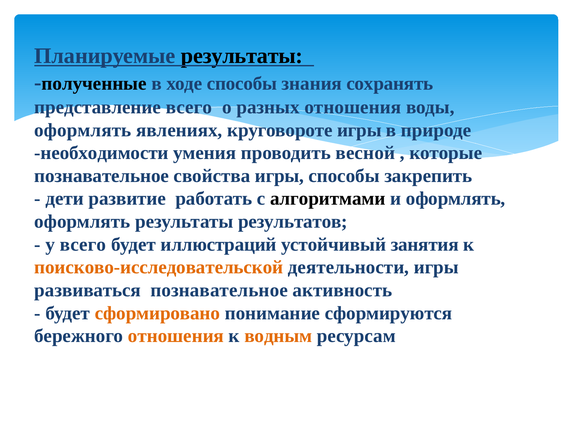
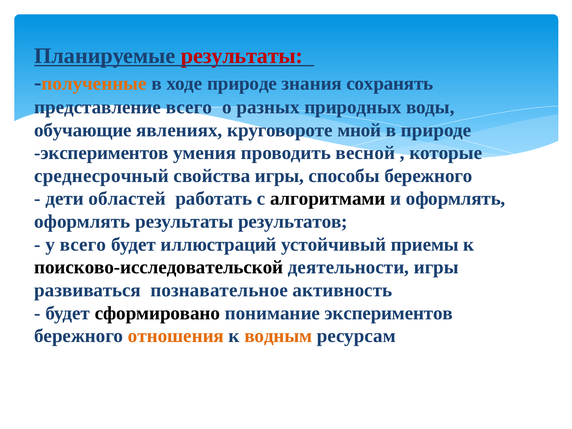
результаты colour: black -> red (242, 56)
полученные colour: black -> orange (94, 84)
ходе способы: способы -> природе (242, 84)
разных отношения: отношения -> природных (353, 107)
оформлять: оформлять -> обучающие (83, 130)
круговороте игры: игры -> мной (359, 130)
необходимости: необходимости -> экспериментов (101, 153)
познавательное: познавательное -> среднесрочный (102, 176)
способы закрепить: закрепить -> бережного (428, 176)
развитие: развитие -> областей (127, 199)
занятия: занятия -> приемы (425, 244)
поисково-исследовательской colour: orange -> black (159, 267)
сформировано colour: orange -> black (157, 313)
понимание сформируются: сформируются -> экспериментов (389, 313)
